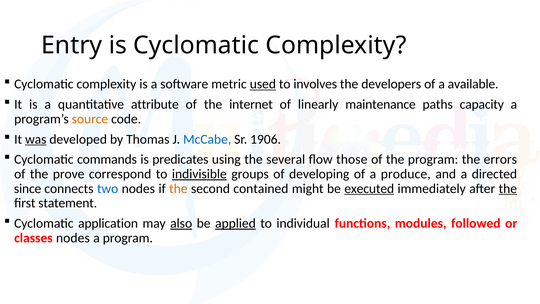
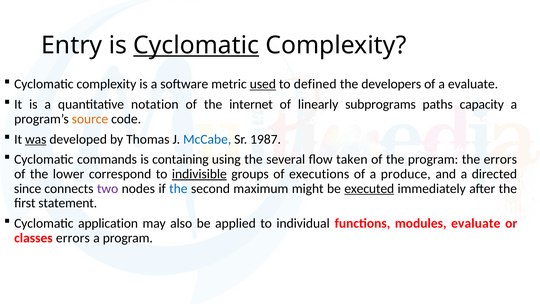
Cyclomatic underline: none -> present (196, 45)
involves: involves -> defined (315, 84)
a available: available -> evaluate (473, 84)
attribute: attribute -> notation (155, 104)
maintenance: maintenance -> subprograms (381, 104)
1906: 1906 -> 1987 (266, 139)
predicates: predicates -> containing (180, 159)
those: those -> taken (352, 159)
prove: prove -> lower (69, 174)
developing: developing -> executions (319, 174)
two colour: blue -> purple (108, 188)
the colour: orange -> blue (178, 188)
contained: contained -> maximum (261, 188)
the underline: present -> none (508, 188)
also underline: present -> none (181, 223)
applied underline: present -> none (235, 223)
modules followed: followed -> evaluate (476, 223)
classes nodes: nodes -> errors (73, 238)
